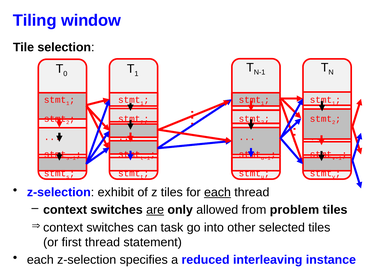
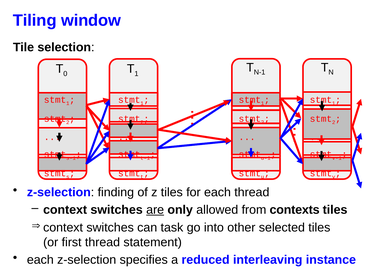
exhibit: exhibit -> finding (116, 193)
each underline: present -> none (218, 193)
problem: problem -> contexts (295, 210)
